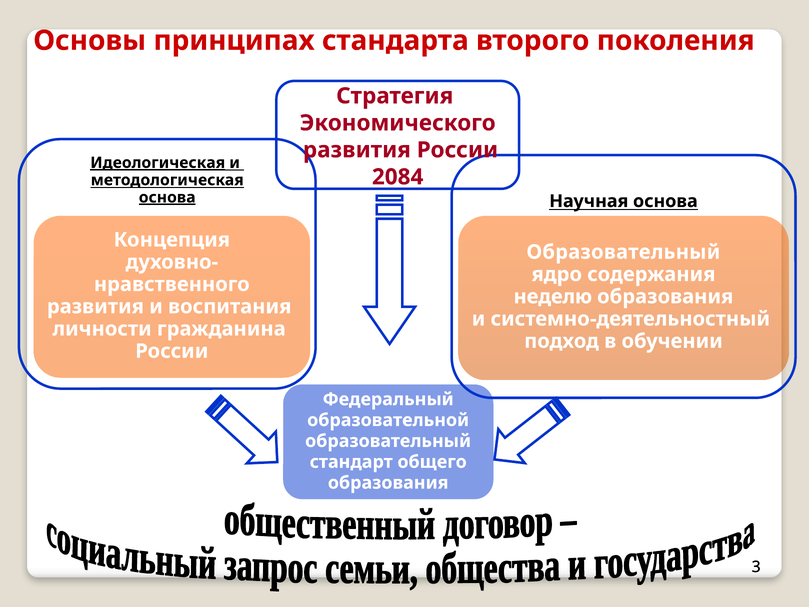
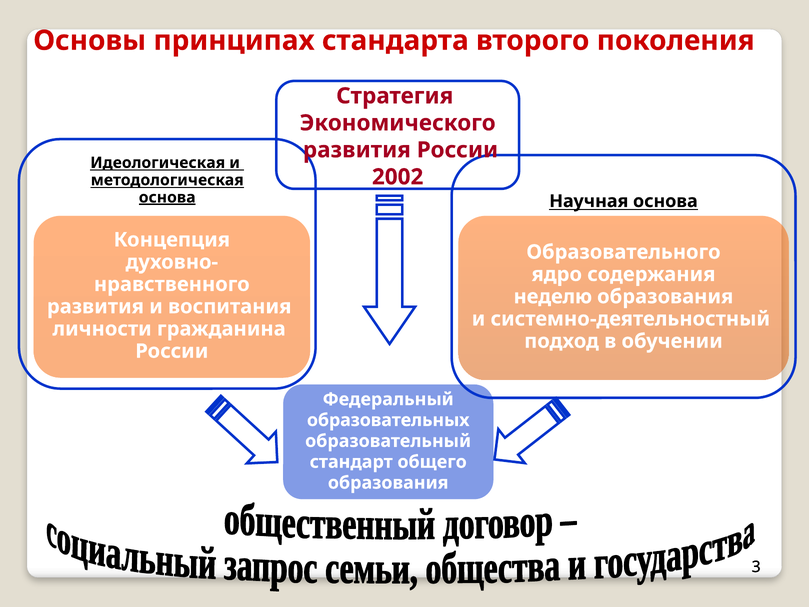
Идеологическая underline: present -> none (158, 163)
2084: 2084 -> 2002 (398, 177)
Образовательный: Образовательный -> Образовательного (623, 252)
образовательной: образовательной -> образовательных (388, 420)
